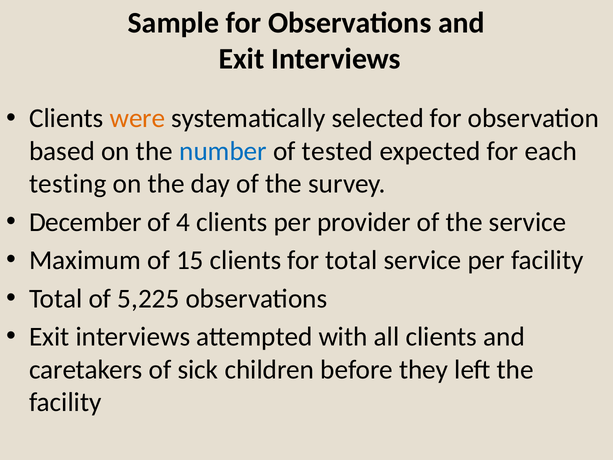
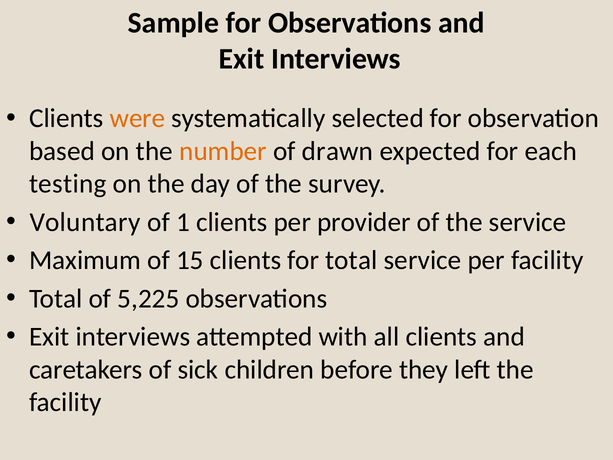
number colour: blue -> orange (223, 151)
tested: tested -> drawn (338, 151)
December: December -> Voluntary (85, 222)
4: 4 -> 1 (183, 222)
